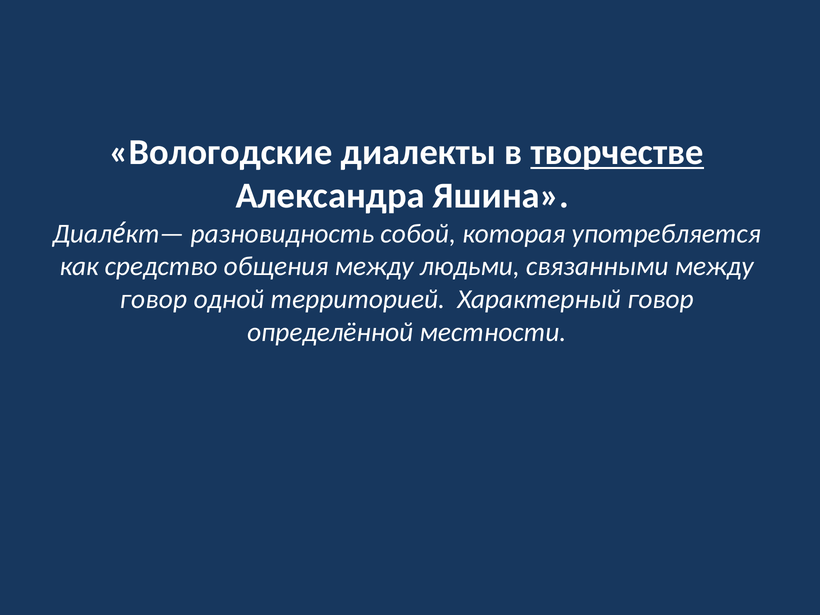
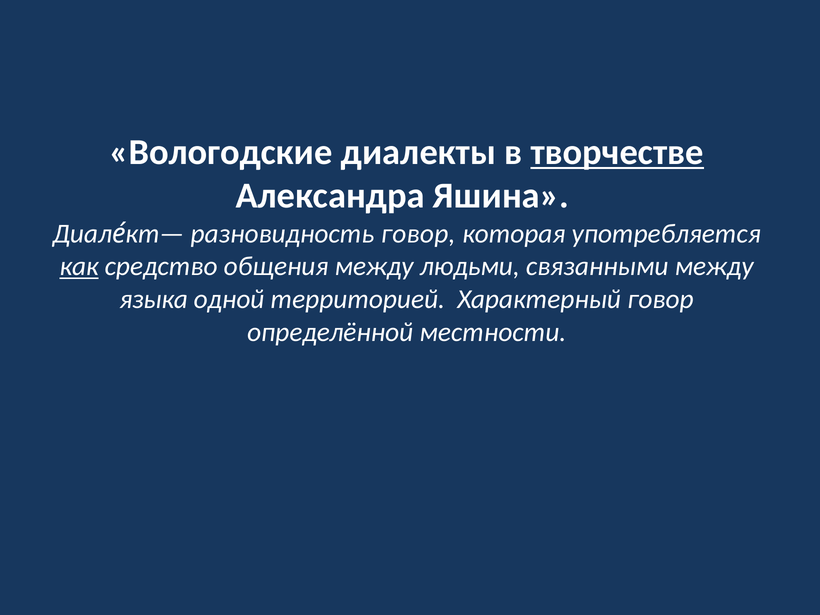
разновидность собой: собой -> говор (418, 234)
как underline: none -> present (79, 266)
говор: говор -> языка (154, 299)
